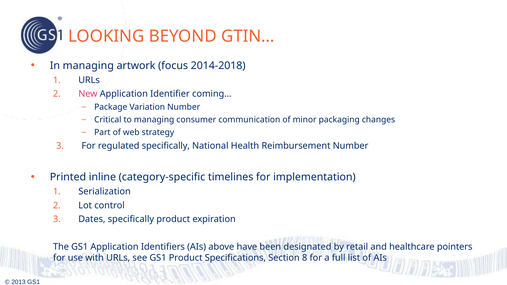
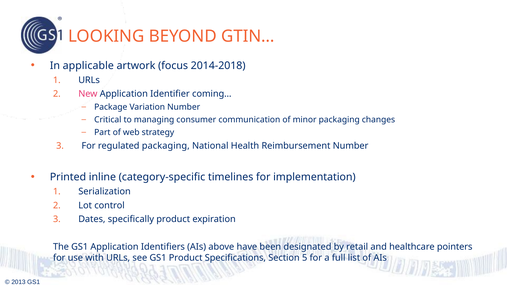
In managing: managing -> applicable (88, 66)
regulated specifically: specifically -> packaging (166, 146)
8: 8 -> 5 (305, 258)
